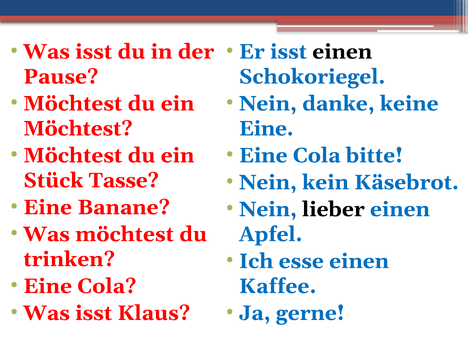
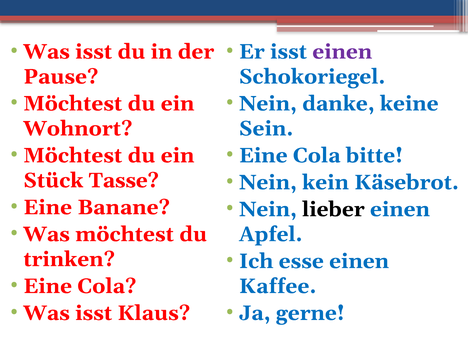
einen colour: black -> purple (342, 52)
Möchtest: Möchtest -> Wohnort (78, 129)
Eine: Eine -> Sein (266, 129)
